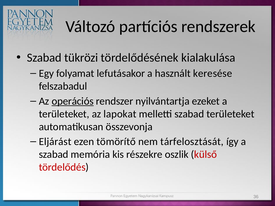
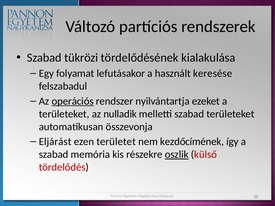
lapokat: lapokat -> nulladik (120, 114)
tömörítő: tömörítő -> területet (116, 142)
tárfelosztását: tárfelosztását -> kezdőcímének (192, 142)
oszlik underline: none -> present (177, 155)
